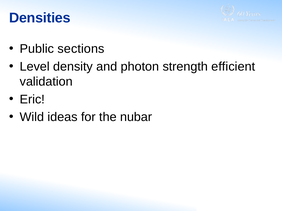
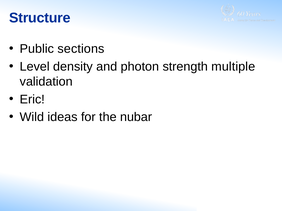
Densities: Densities -> Structure (40, 18)
efficient: efficient -> multiple (233, 67)
